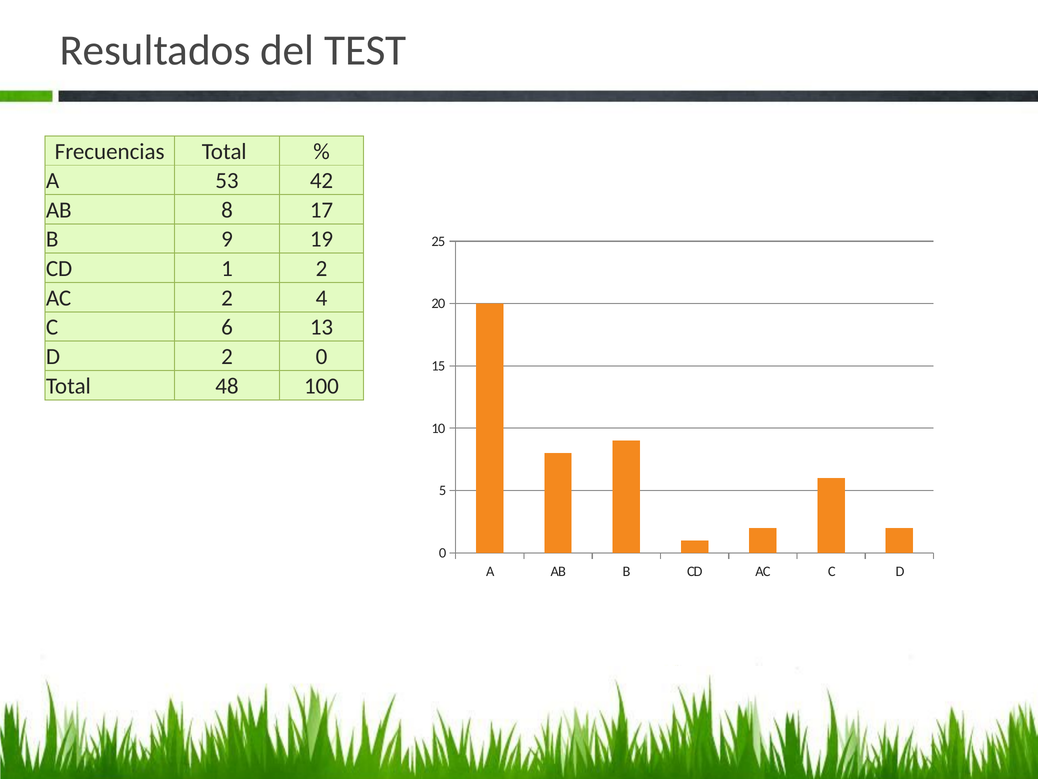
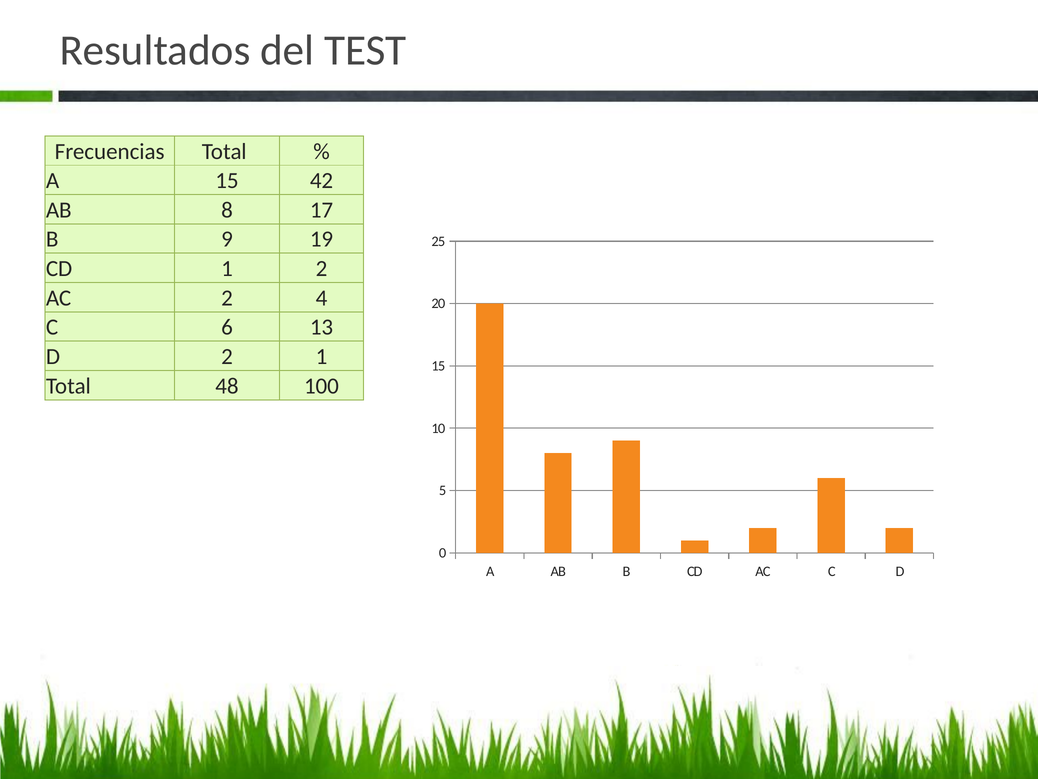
A 53: 53 -> 15 (227, 181)
2 0: 0 -> 1 (322, 356)
